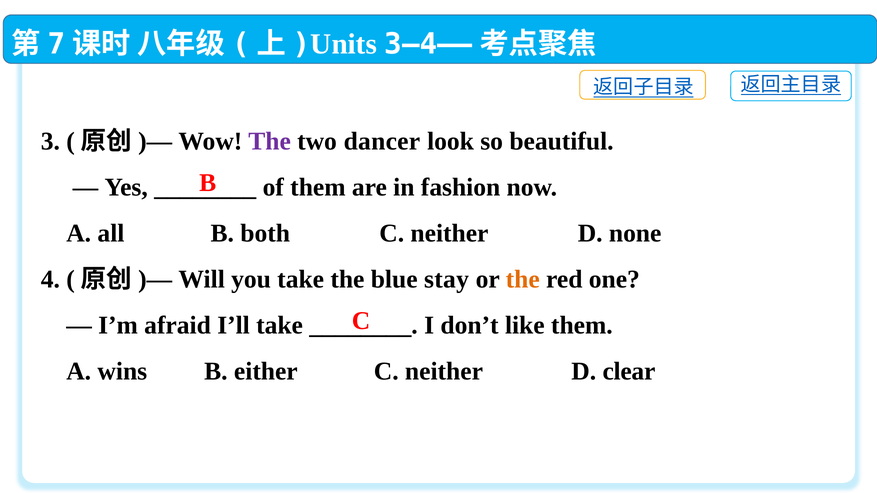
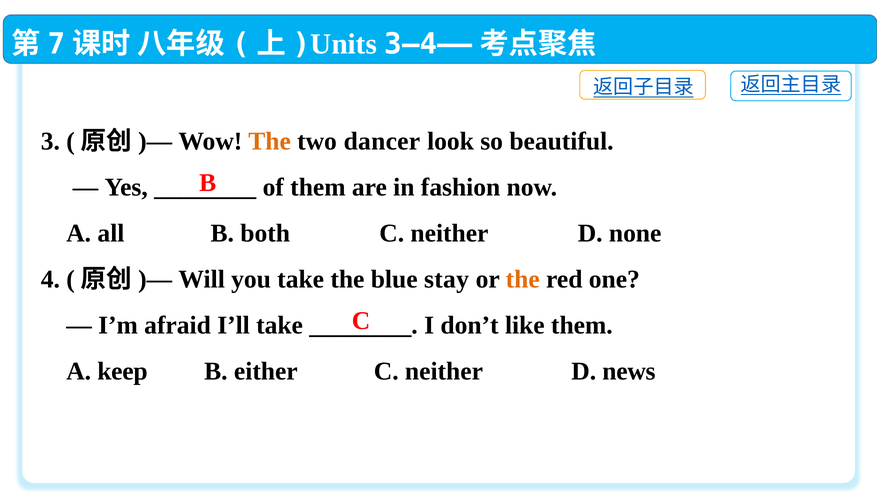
The colour: purple -> orange (270, 141)
wins: wins -> keep (122, 372)
clear: clear -> news (629, 372)
